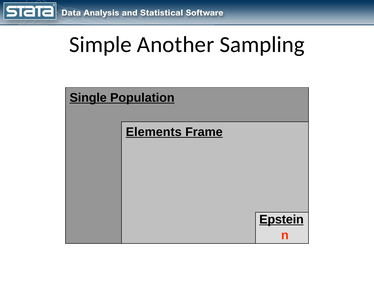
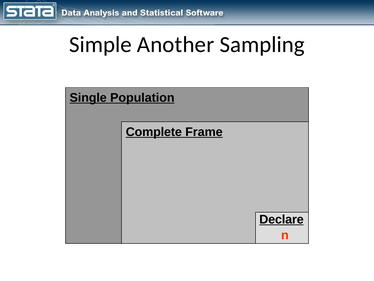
Elements: Elements -> Complete (154, 132)
Epstein: Epstein -> Declare (282, 219)
